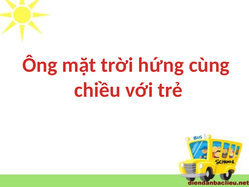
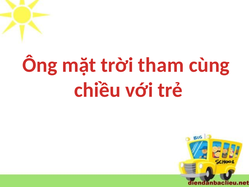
hứng: hứng -> tham (161, 65)
